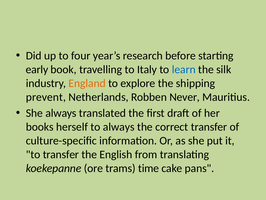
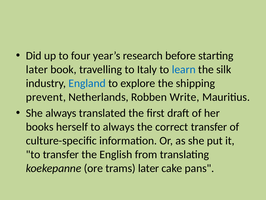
early: early -> later (37, 69)
England colour: orange -> blue (87, 83)
Never: Never -> Write (185, 97)
trams time: time -> later (149, 168)
